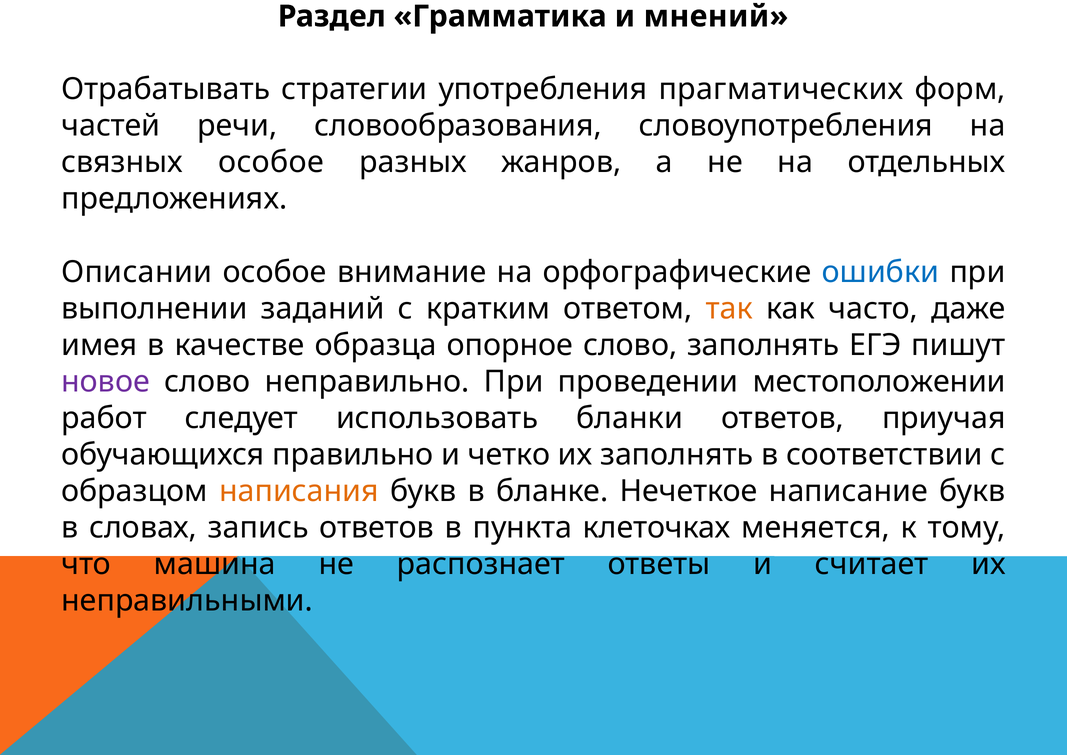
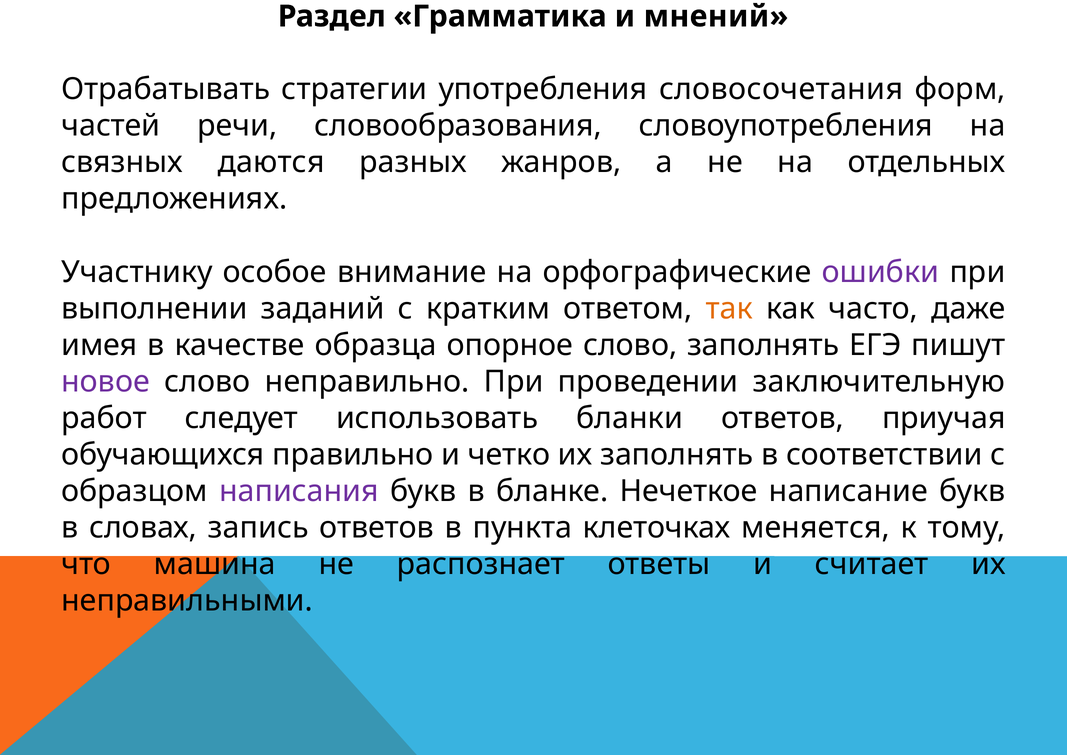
прагматических: прагматических -> словосочетания (781, 89)
связных особое: особое -> даются (271, 162)
Описании: Описании -> Участнику (137, 272)
ошибки colour: blue -> purple (881, 272)
местоположении: местоположении -> заключительную (879, 381)
написания colour: orange -> purple (299, 491)
